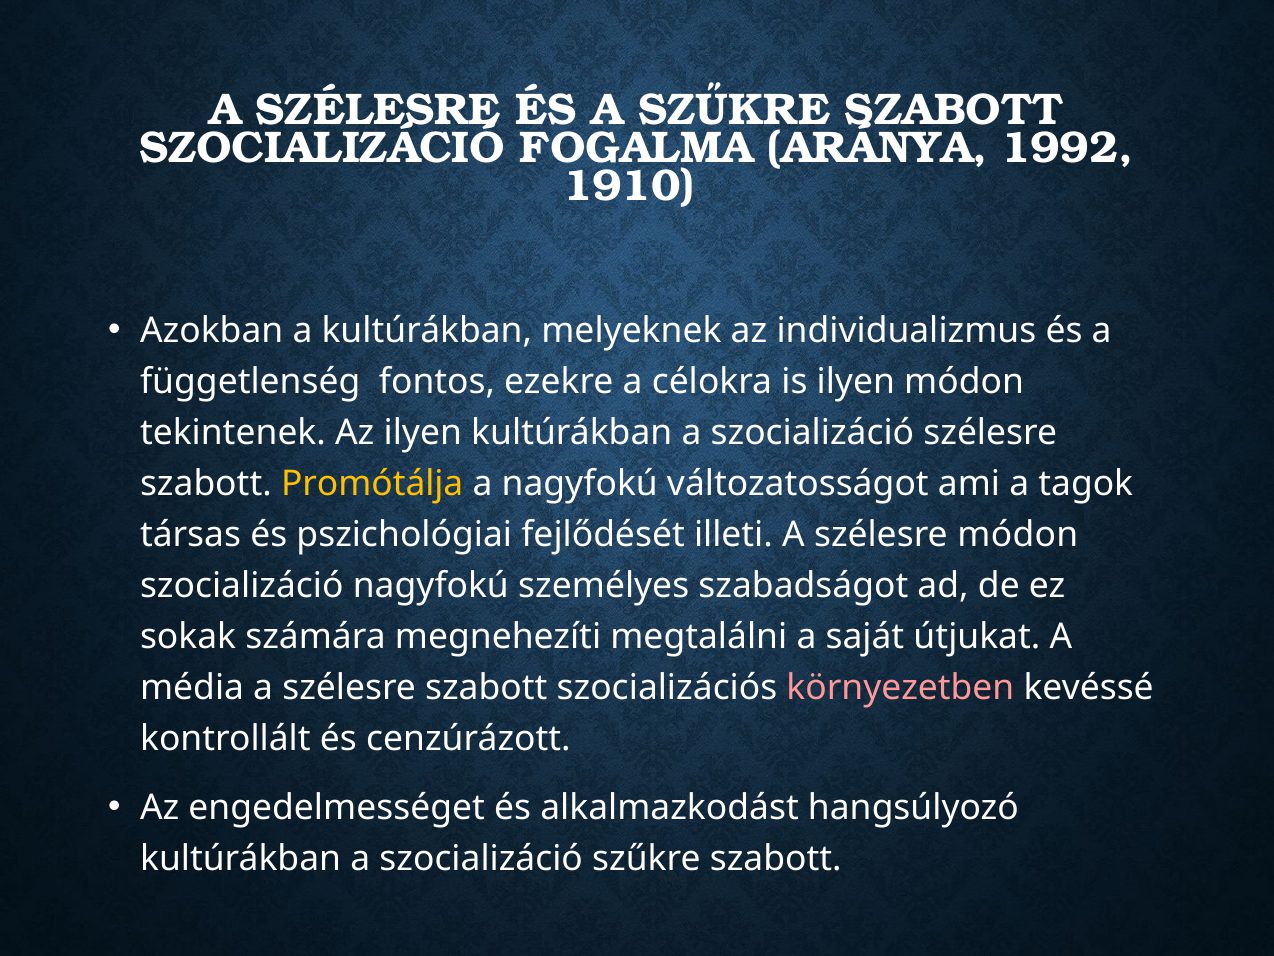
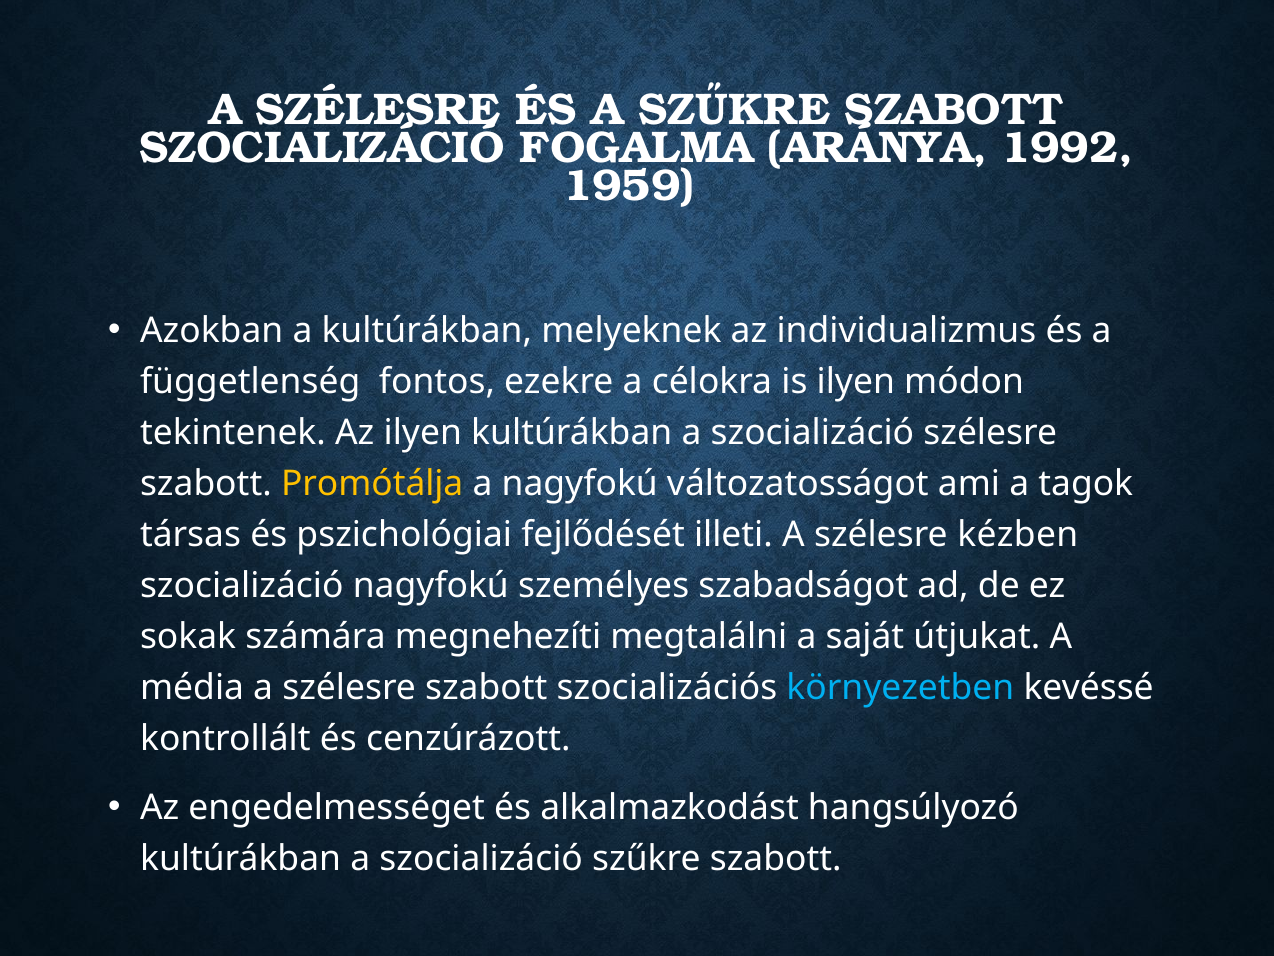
1910: 1910 -> 1959 (629, 186)
szélesre módon: módon -> kézben (1018, 535)
környezetben colour: pink -> light blue (900, 688)
